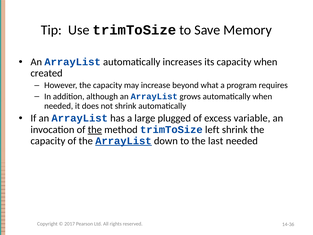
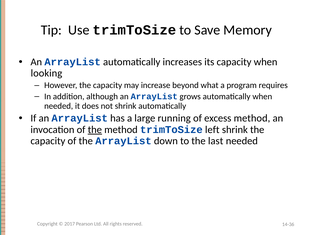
created: created -> looking (46, 73)
plugged: plugged -> running (174, 118)
excess variable: variable -> method (252, 118)
ArrayList underline: present -> none (123, 141)
